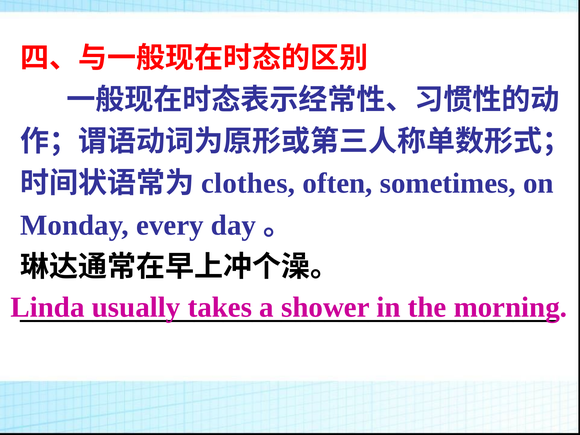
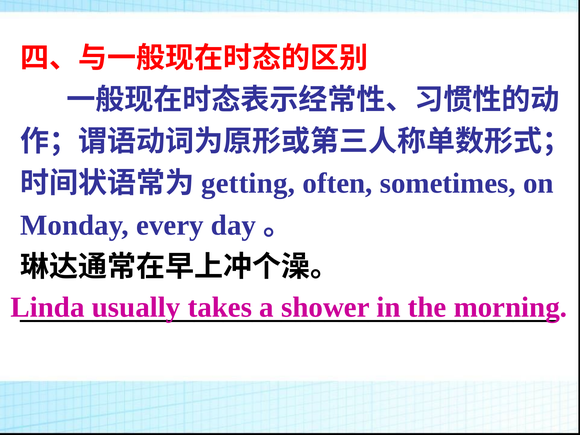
clothes: clothes -> getting (248, 183)
